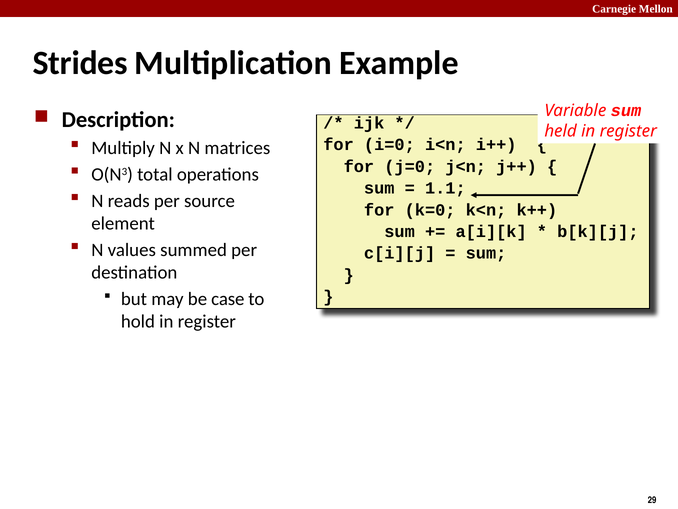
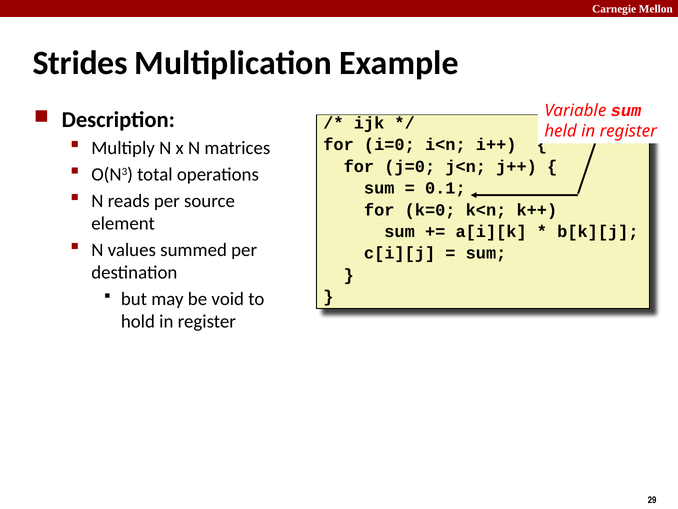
1.1: 1.1 -> 0.1 (445, 188)
case: case -> void (228, 299)
